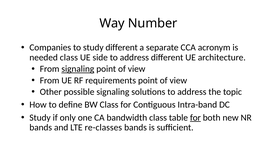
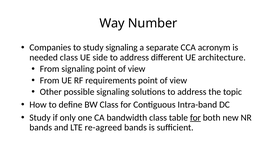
study different: different -> signaling (122, 47)
signaling underline: present -> none (78, 69)
re-classes: re-classes -> re-agreed (103, 127)
